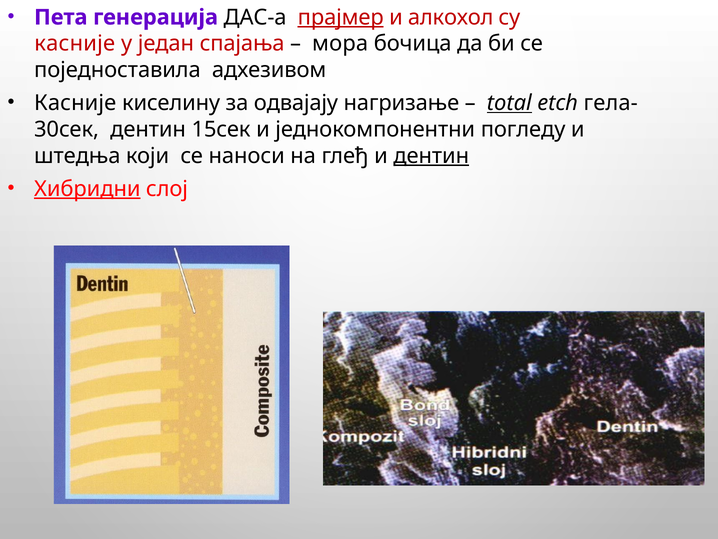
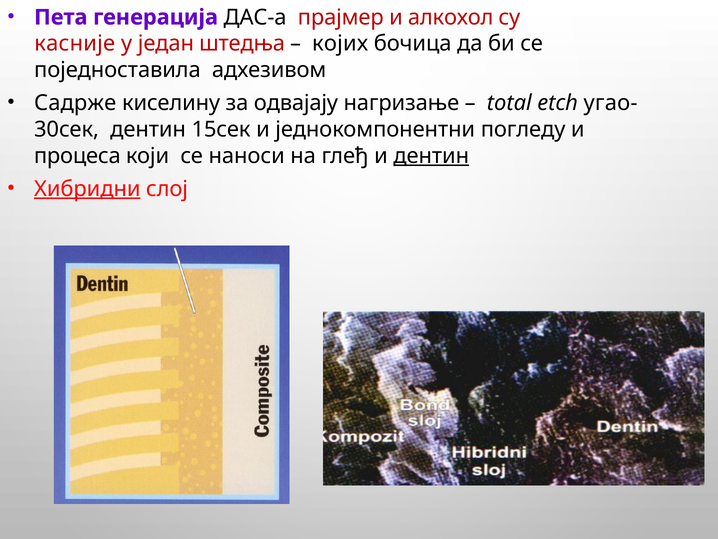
прајмер underline: present -> none (341, 17)
спајања: спајања -> штедња (242, 44)
мора: мора -> којих (340, 44)
Касније: Касније -> Садрже (75, 103)
total underline: present -> none (509, 103)
гела-: гела- -> угао- (611, 103)
штедња: штедња -> процеса (77, 156)
